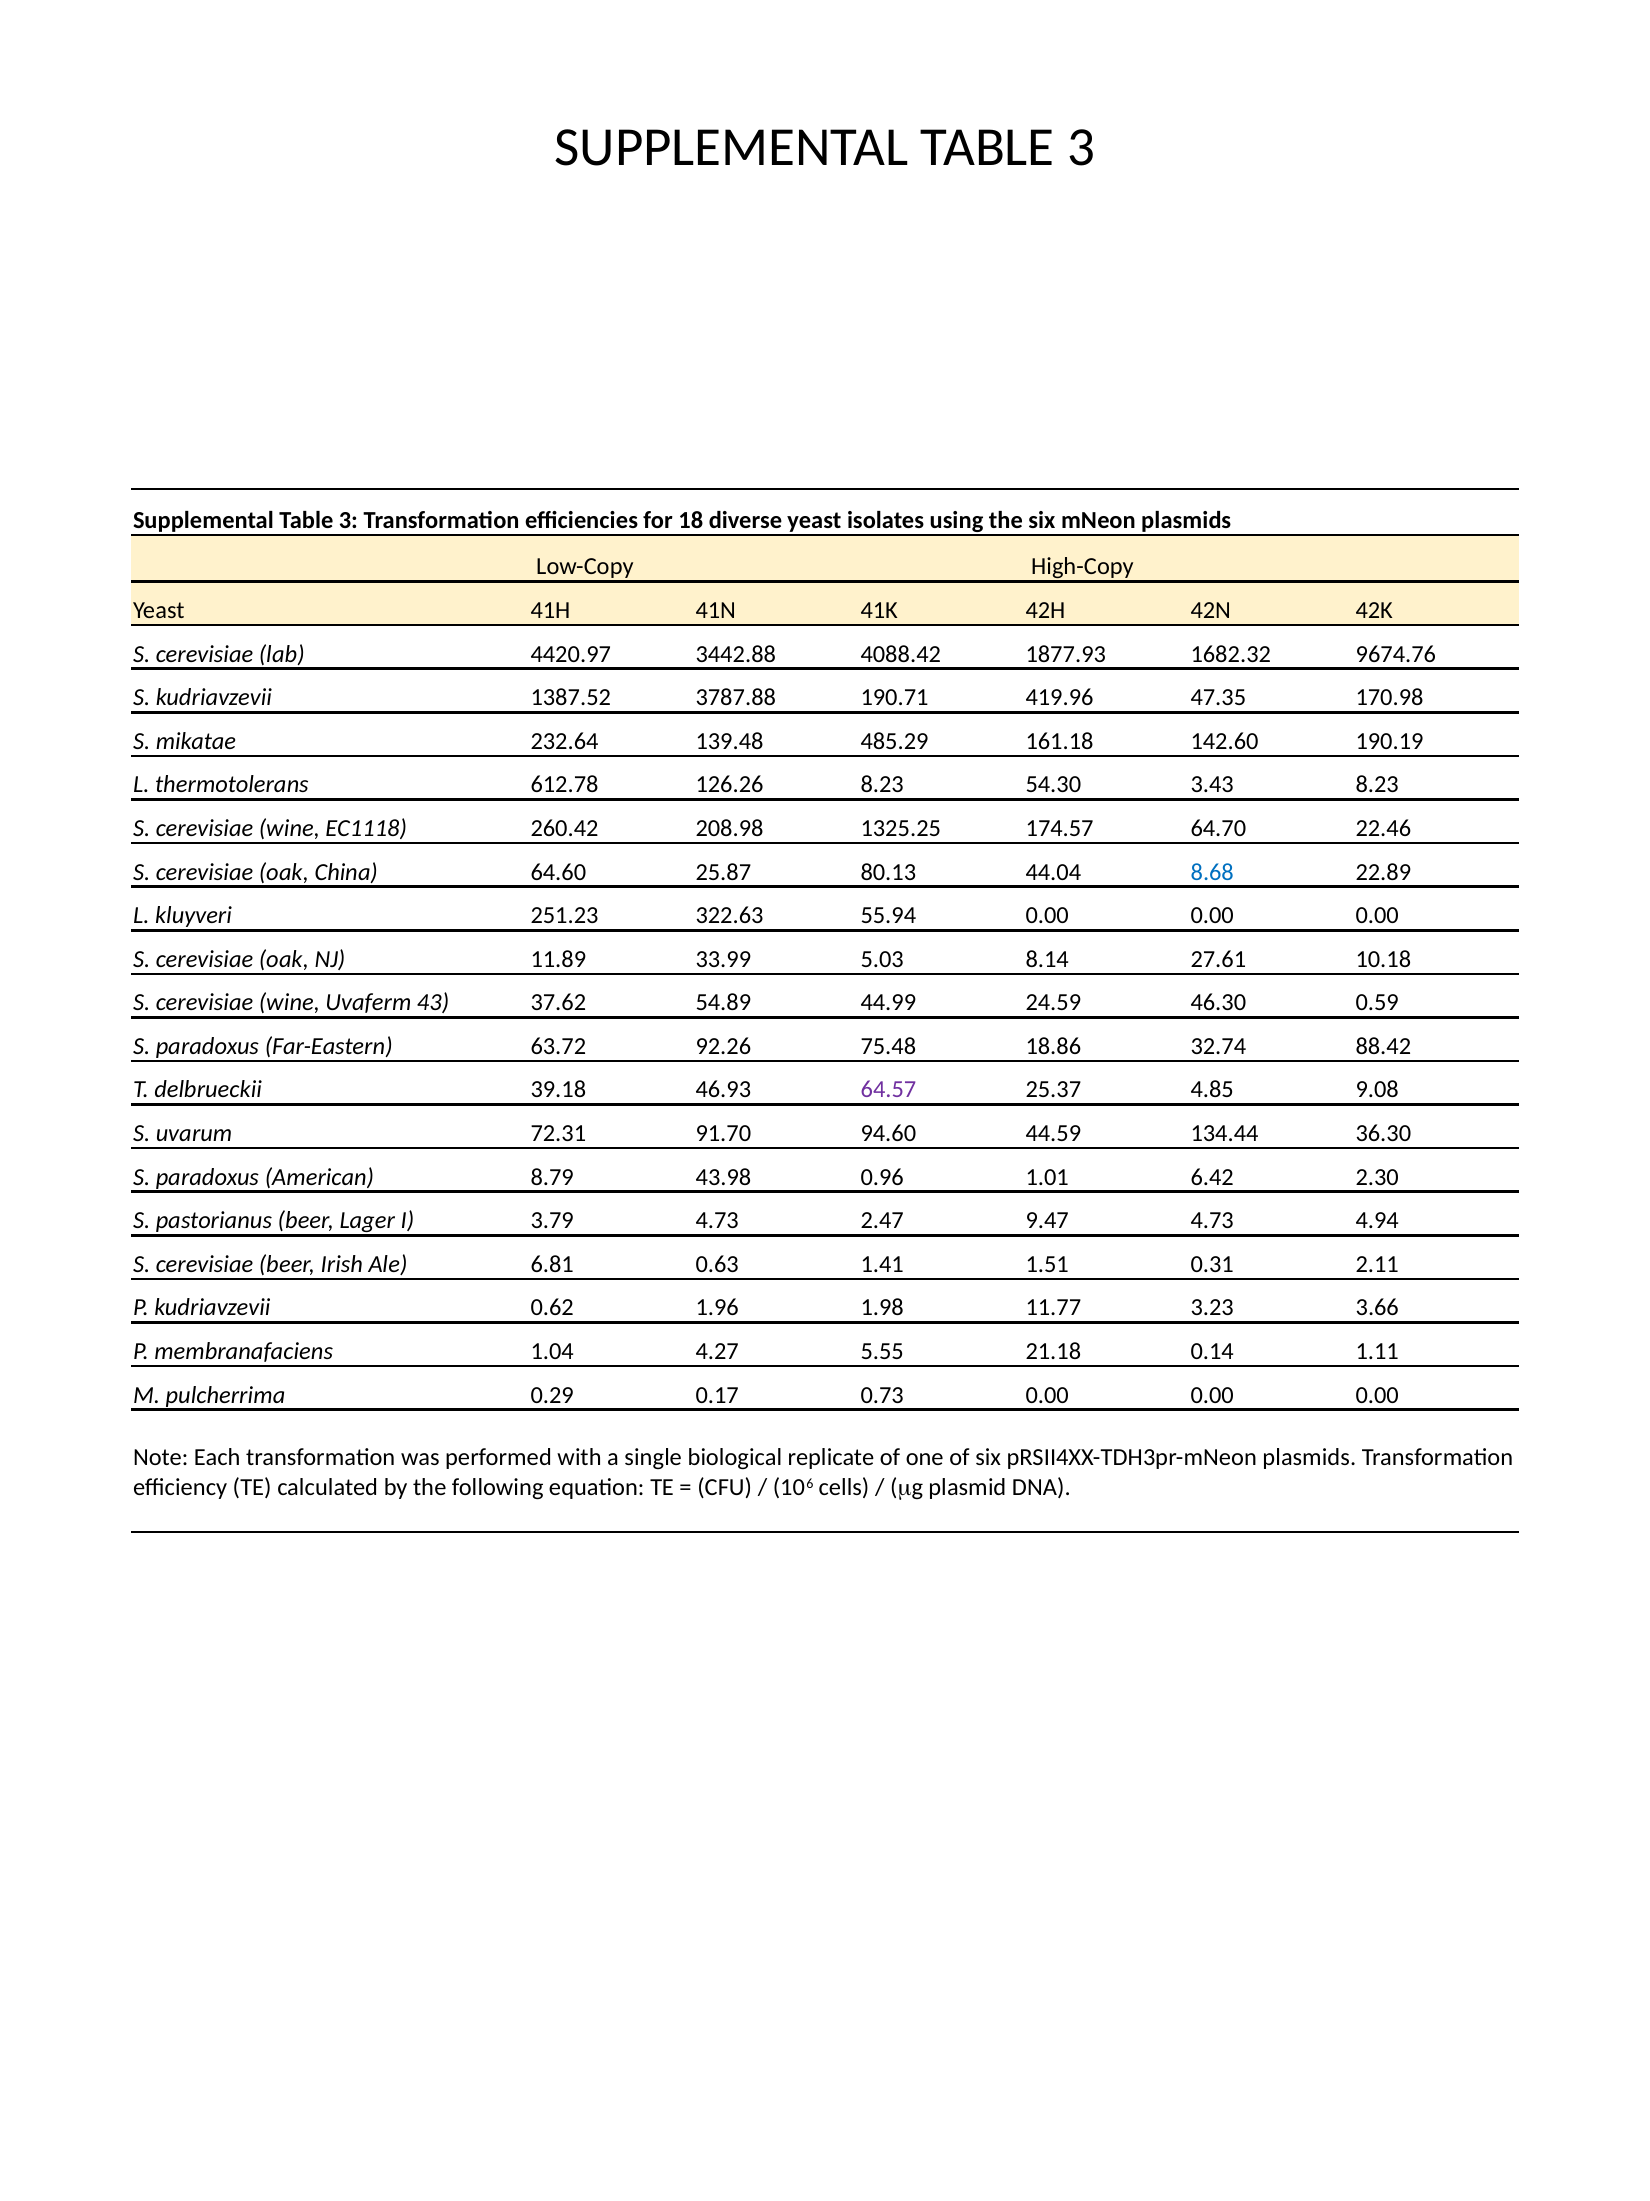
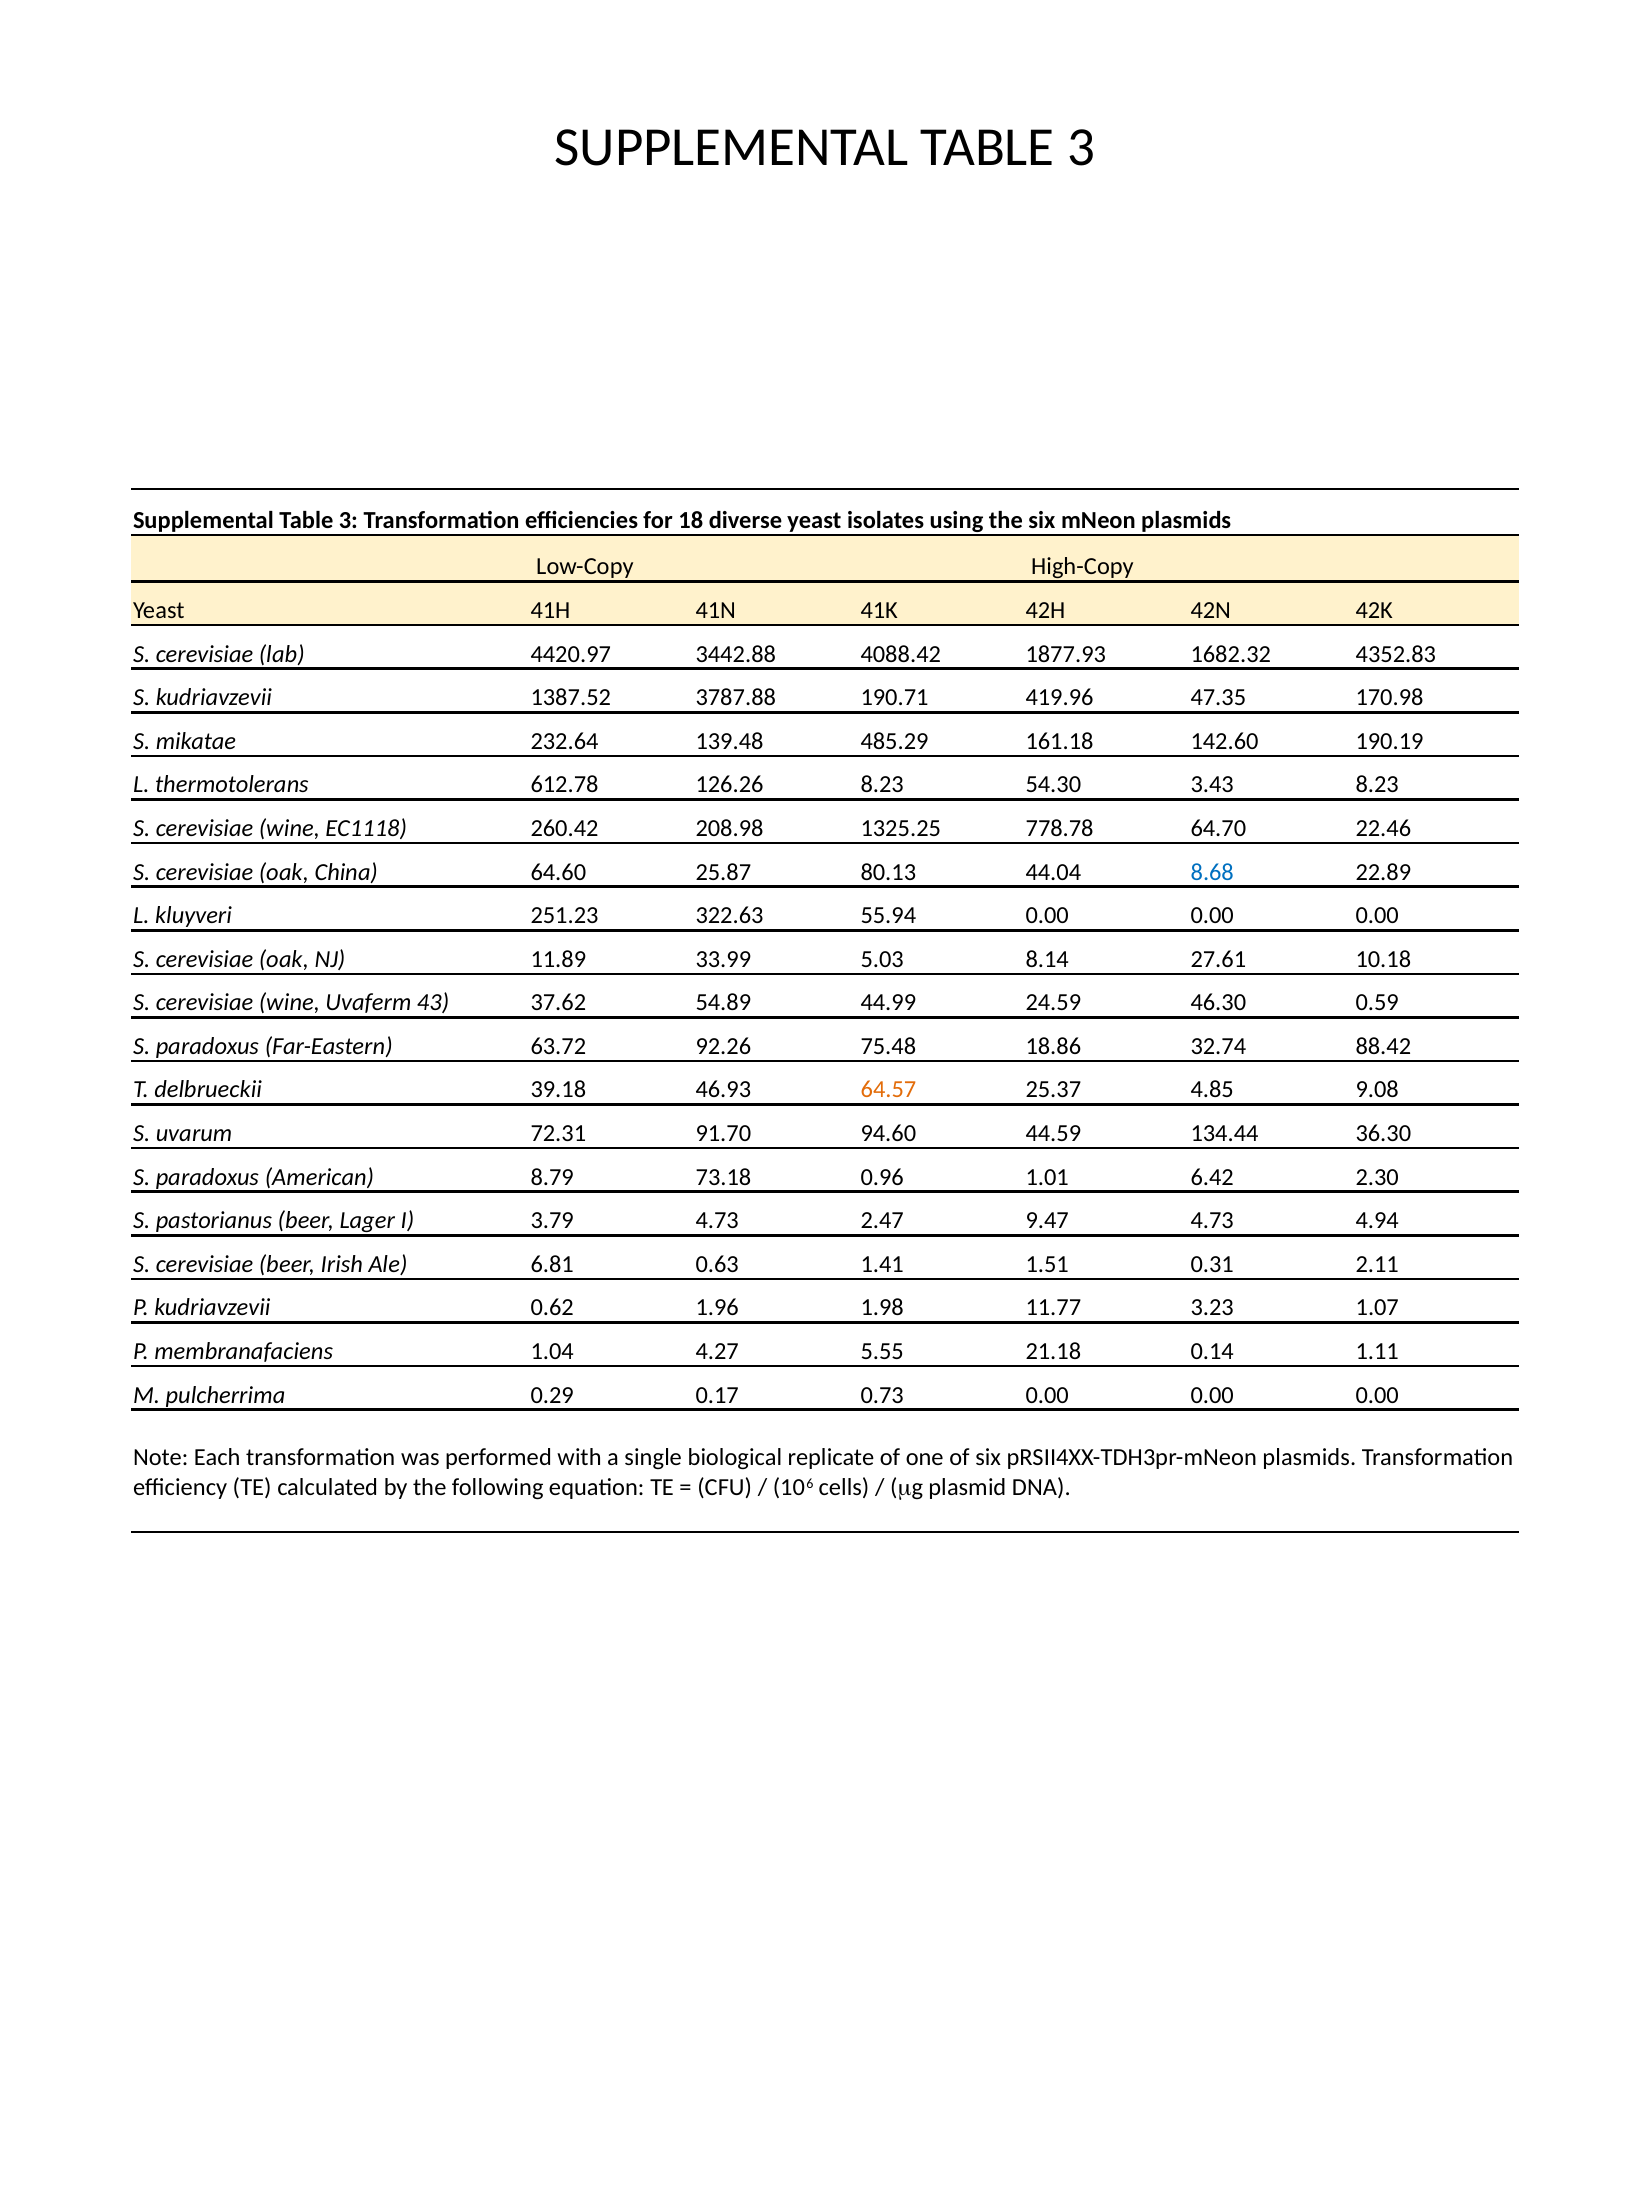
9674.76: 9674.76 -> 4352.83 (1396, 654)
174.57: 174.57 -> 778.78 (1060, 828)
64.57 colour: purple -> orange (888, 1089)
43.98: 43.98 -> 73.18 (723, 1177)
3.66: 3.66 -> 1.07 (1377, 1307)
